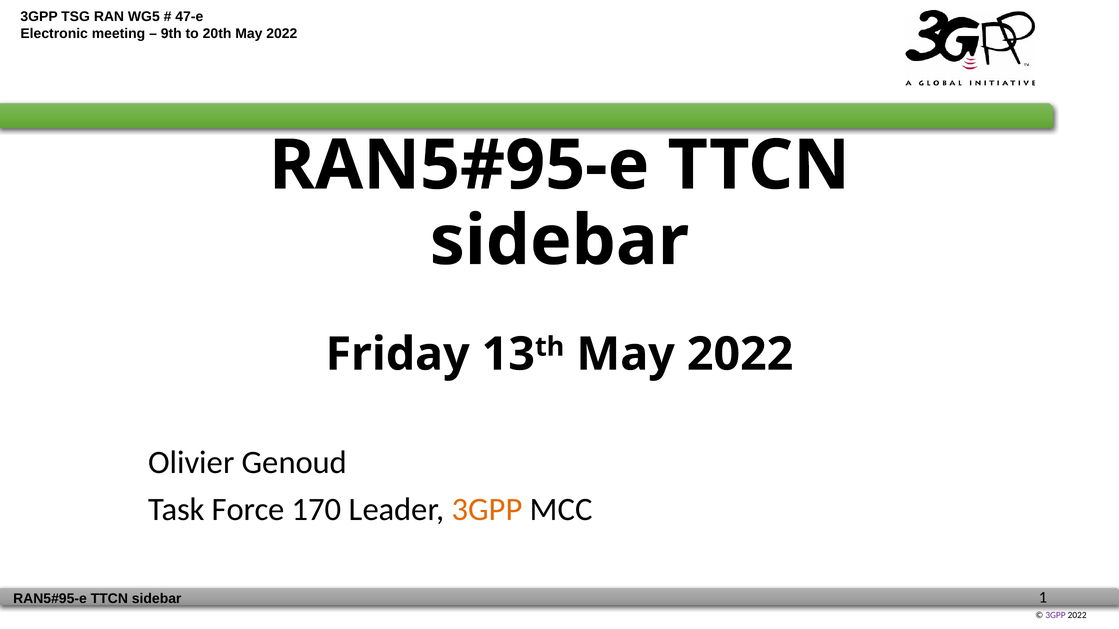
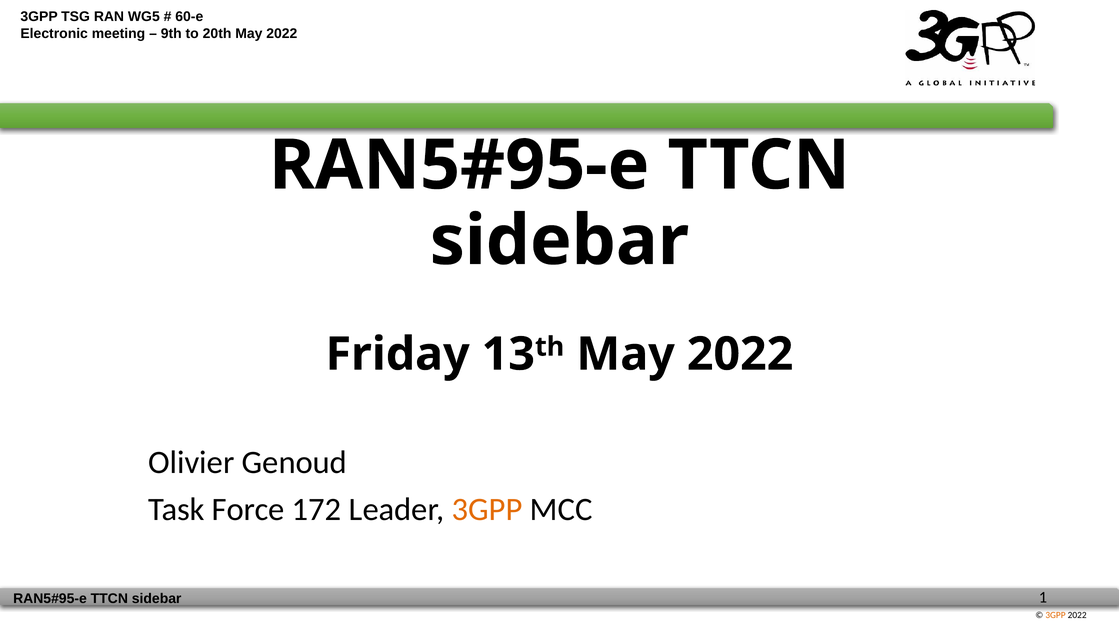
47-e: 47-e -> 60-e (189, 17)
170: 170 -> 172 (317, 510)
3GPP colour: purple -> orange (1055, 615)
